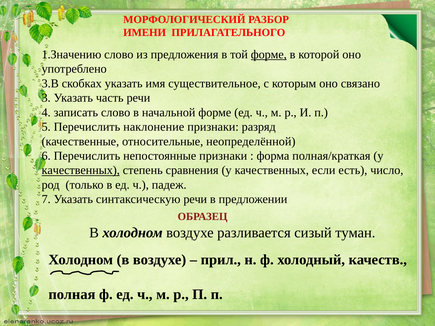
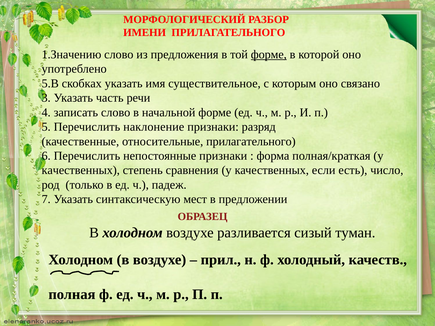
3.В: 3.В -> 5.В (50, 83)
относительные неопределённой: неопределённой -> прилагательного (251, 141)
качественных underline: present -> none (81, 170)
синтаксическую речи: речи -> мест (195, 199)
